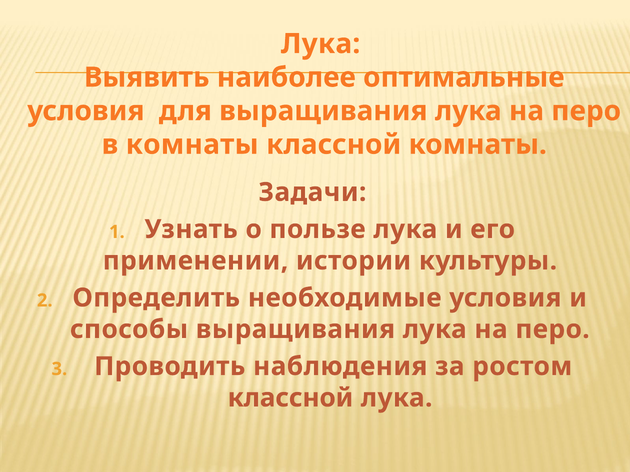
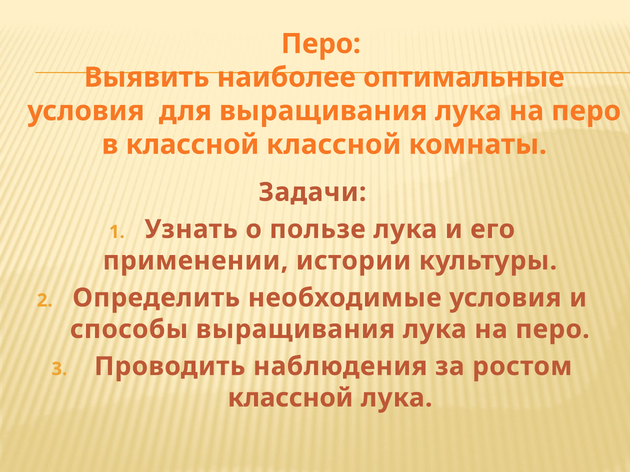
Лука: Лука -> Перо (321, 44)
в комнаты: комнаты -> классной (192, 145)
